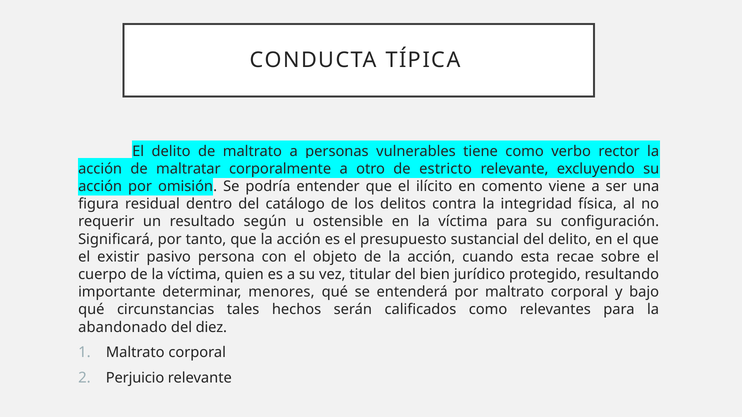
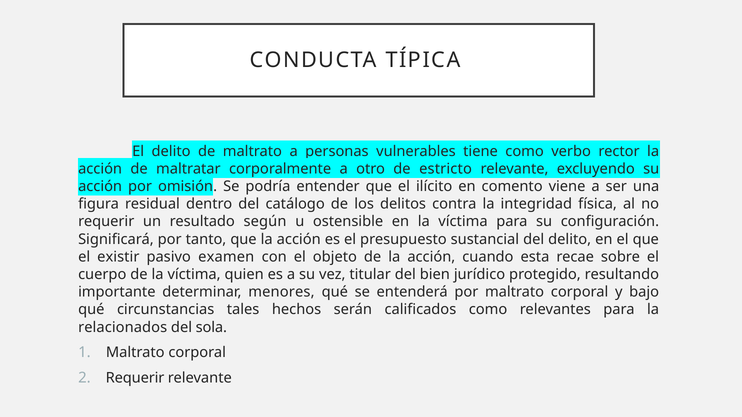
persona: persona -> examen (226, 257)
abandonado: abandonado -> relacionados (123, 328)
diez: diez -> sola (211, 328)
Perjuicio: Perjuicio -> Requerir (135, 378)
